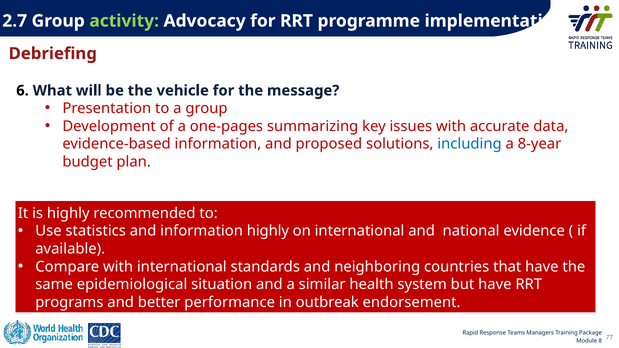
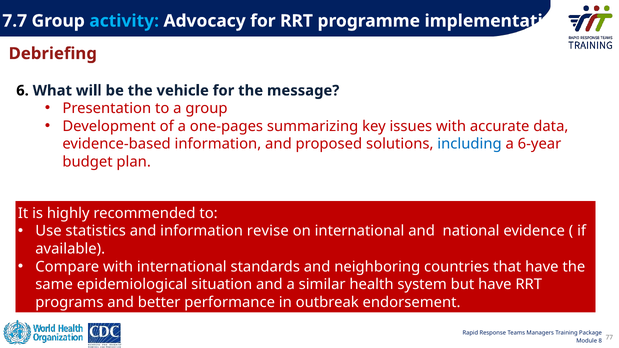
2.7: 2.7 -> 7.7 (15, 21)
activity colour: light green -> light blue (124, 21)
8-year: 8-year -> 6-year (540, 144)
information highly: highly -> revise (268, 231)
